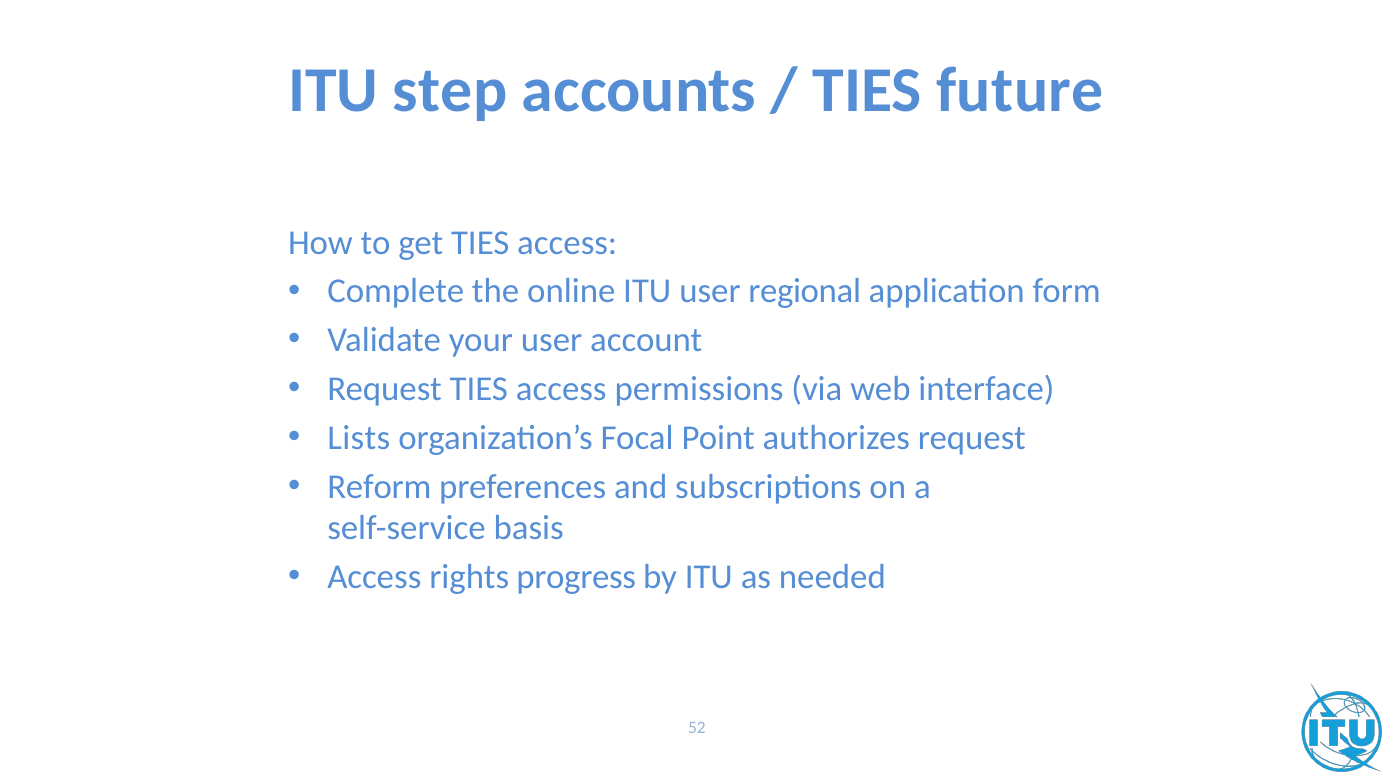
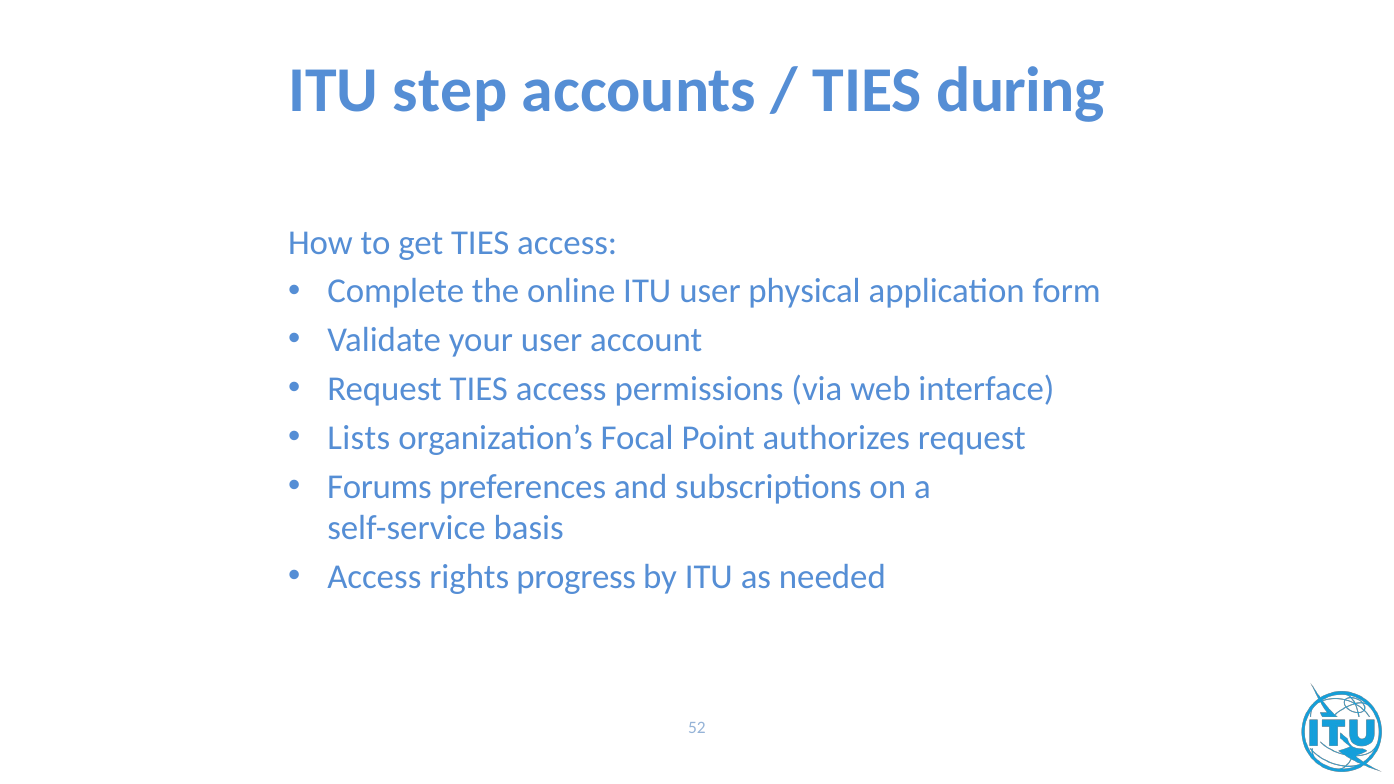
future: future -> during (1021, 90)
regional: regional -> physical (805, 292)
Reform: Reform -> Forums (379, 487)
